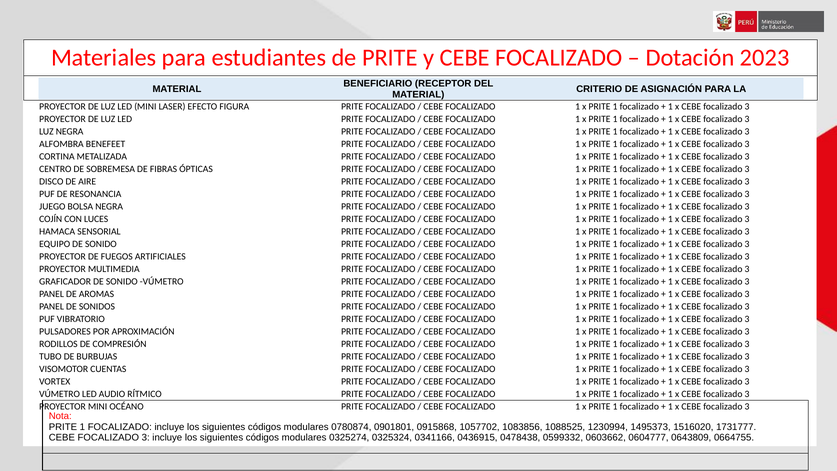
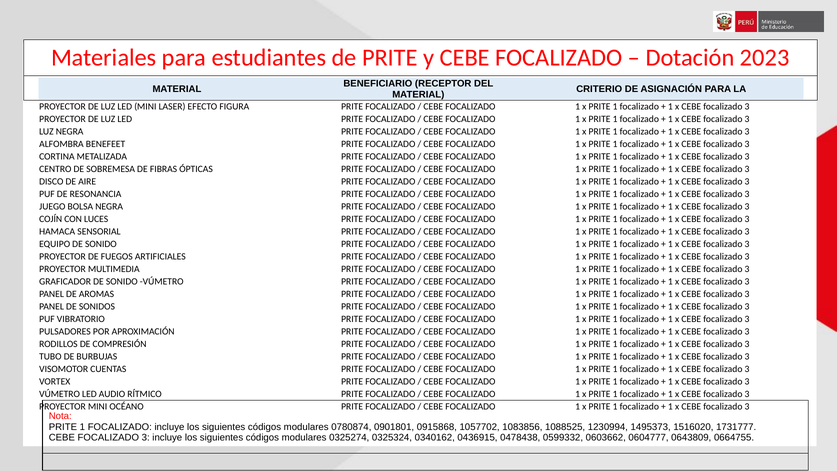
0341166: 0341166 -> 0340162 (435, 437)
